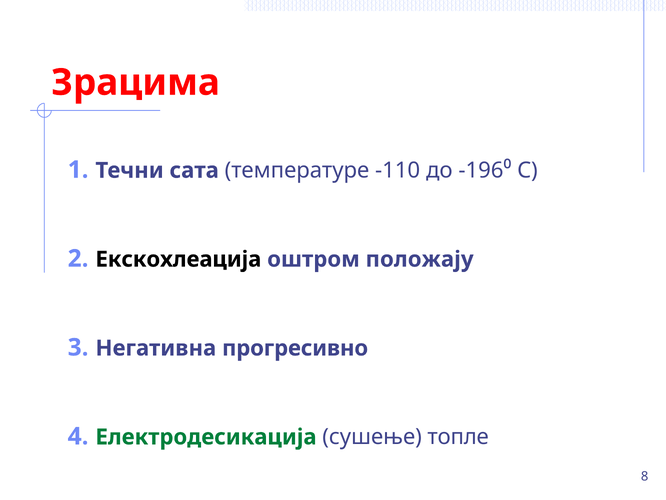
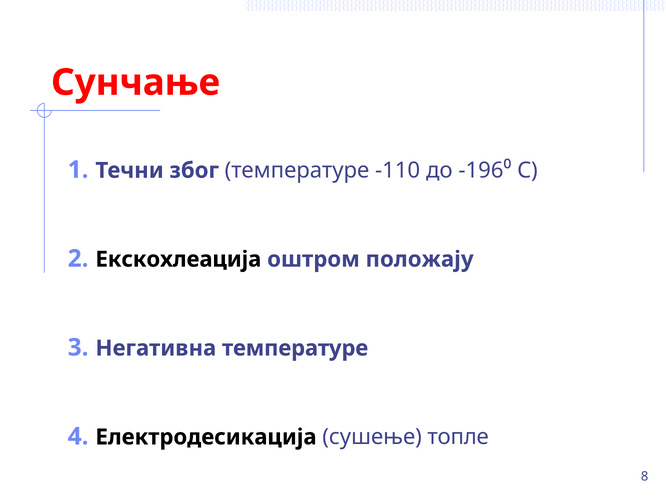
Зрацима: Зрацима -> Сунчање (136, 82)
сата: сата -> због (194, 170)
Негативна прогресивно: прогресивно -> температуре (295, 348)
Електродесикација colour: green -> black (206, 437)
